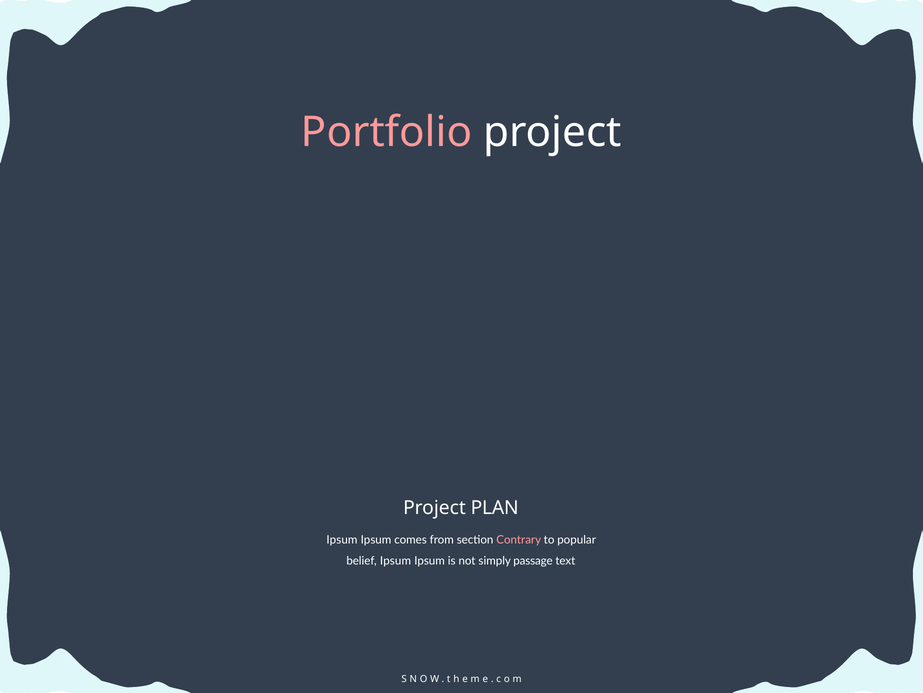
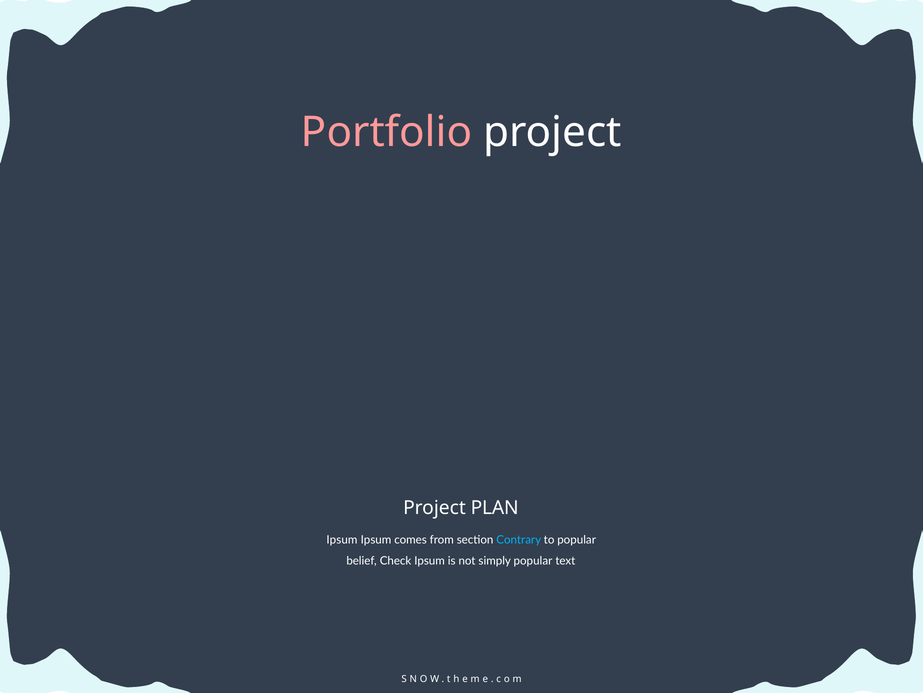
Contrary colour: pink -> light blue (519, 539)
belief Ipsum: Ipsum -> Check (396, 560)
simply passage: passage -> popular (533, 560)
